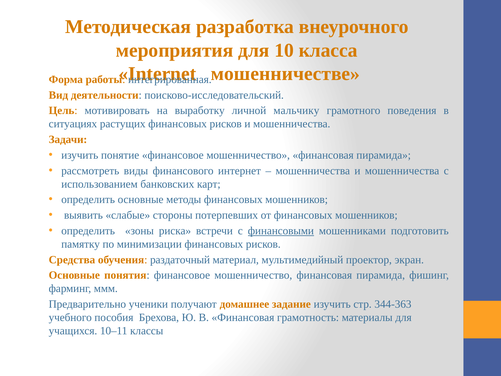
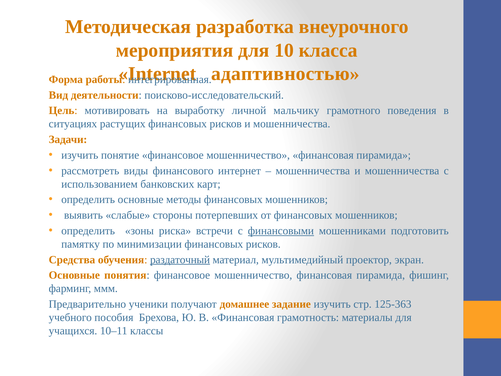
мошенничестве: мошенничестве -> адаптивностью (285, 74)
раздаточный underline: none -> present (180, 260)
344-363: 344-363 -> 125-363 (393, 304)
